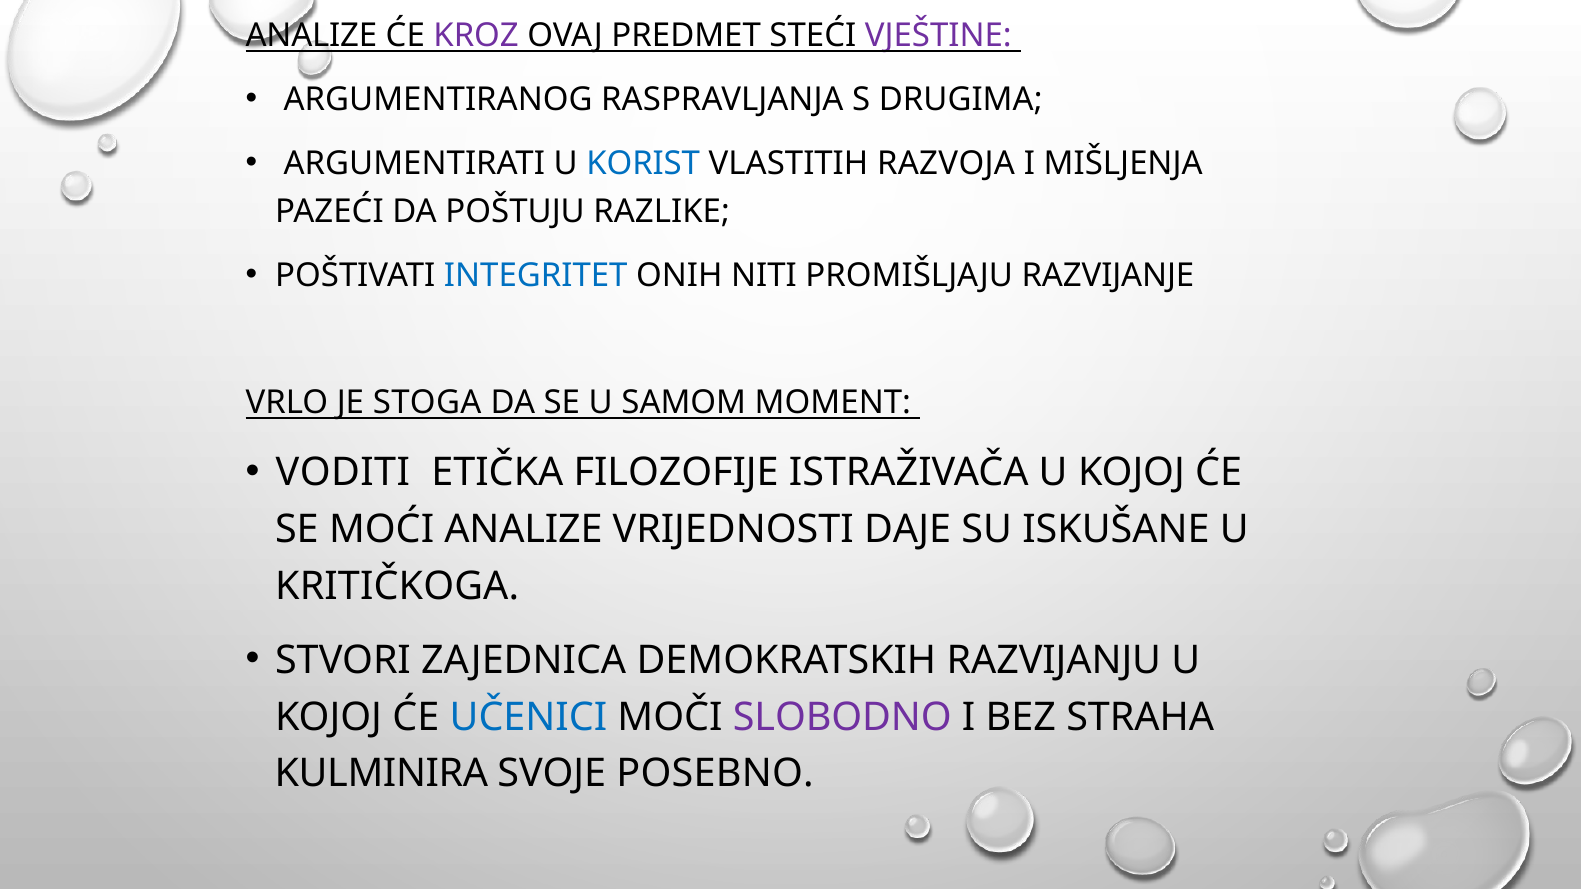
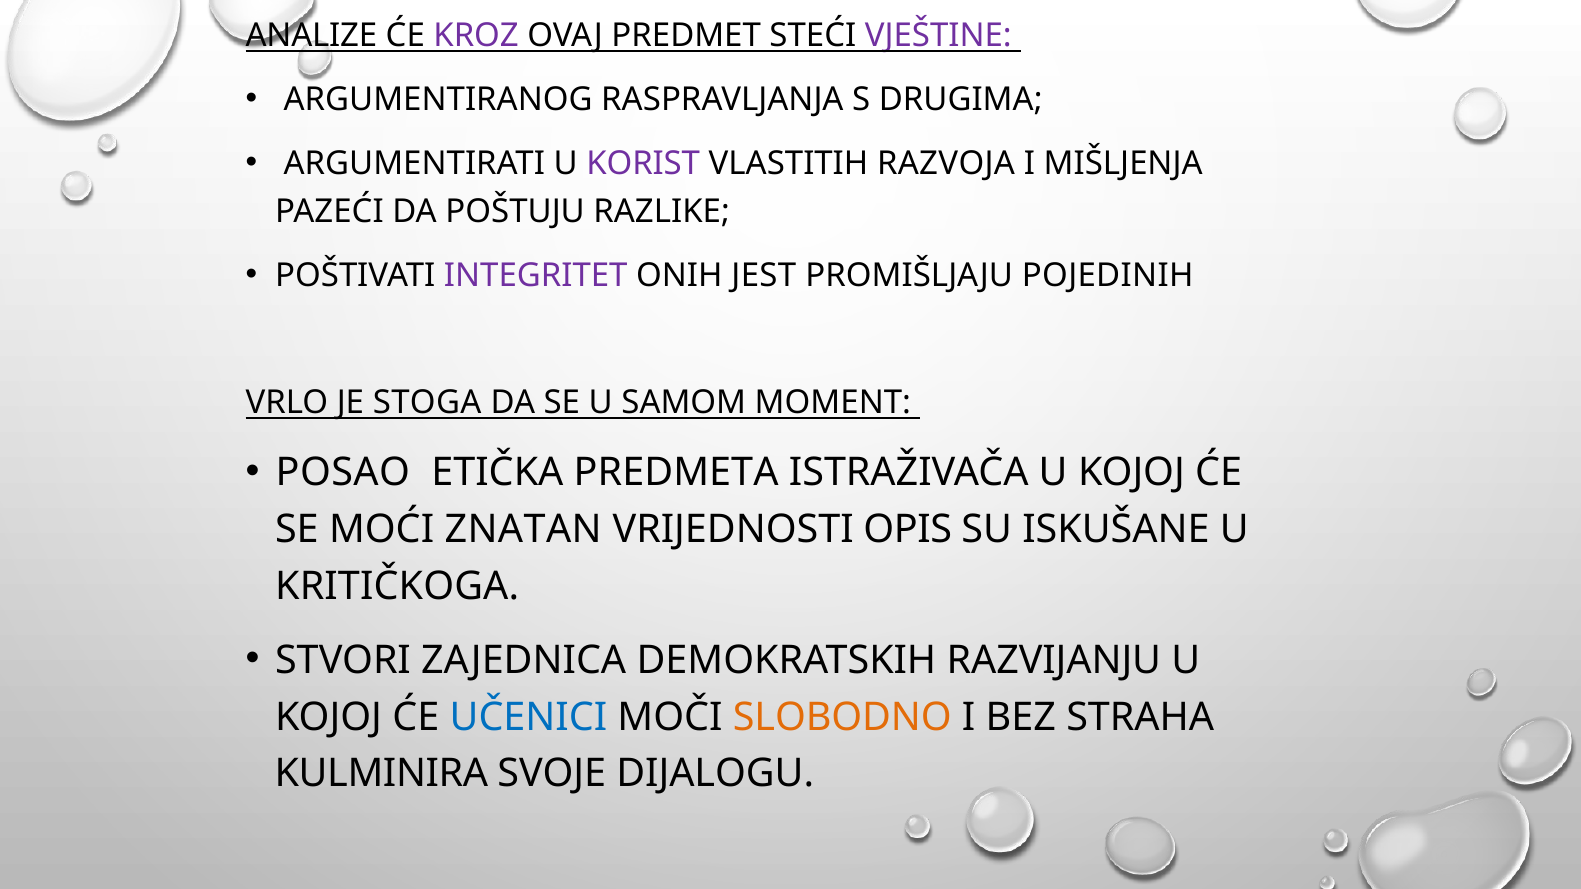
KORIST colour: blue -> purple (643, 164)
INTEGRITET colour: blue -> purple (536, 275)
NITI: NITI -> JEST (764, 275)
RAZVIJANJE: RAZVIJANJE -> POJEDINIH (1108, 275)
VODITI: VODITI -> POSAO (343, 473)
FILOZOFIJE: FILOZOFIJE -> PREDMETA (676, 473)
MOĆI ANALIZE: ANALIZE -> ZNATAN (523, 530)
DAJE: DAJE -> OPIS (908, 530)
SLOBODNO colour: purple -> orange (842, 717)
POSEBNO: POSEBNO -> DIJALOGU (715, 774)
